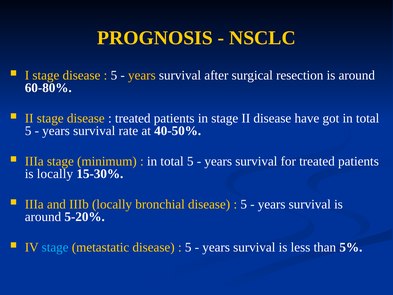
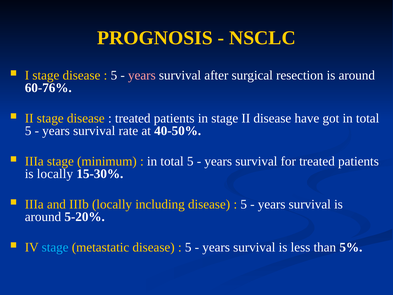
years colour: yellow -> pink (142, 75)
60-80%: 60-80% -> 60-76% (48, 88)
bronchial: bronchial -> including (160, 204)
